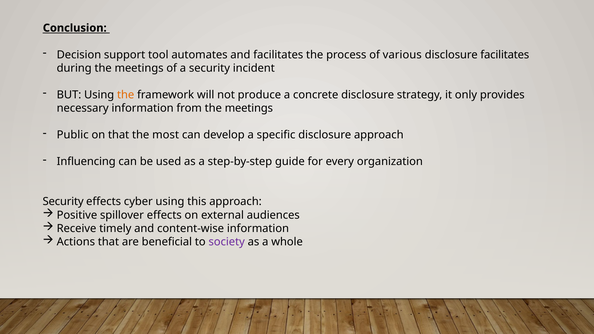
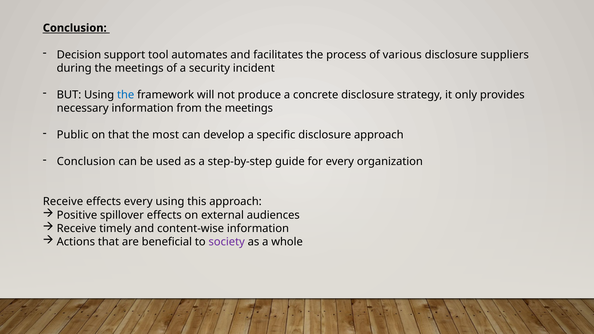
disclosure facilitates: facilitates -> suppliers (505, 55)
the colour: orange -> blue (126, 95)
Influencing: Influencing -> Conclusion (86, 162)
Security: Security -> Receive (63, 202)
effects cyber: cyber -> every (138, 202)
